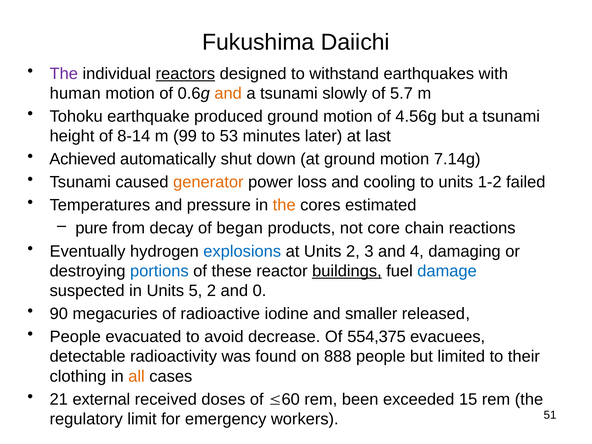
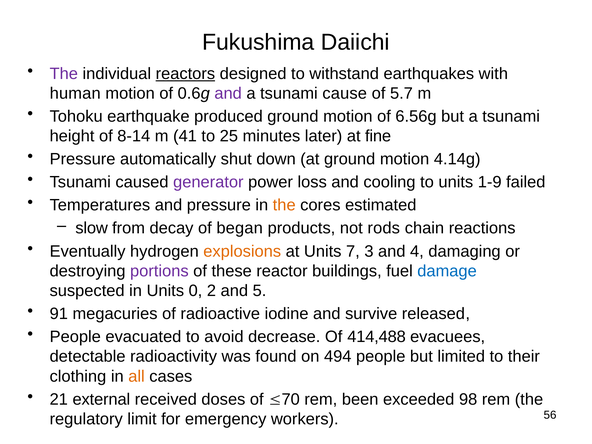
and colour: orange -> purple (228, 93)
slowly: slowly -> cause (345, 93)
4.56g: 4.56g -> 6.56g (416, 116)
99: 99 -> 41 (185, 136)
53: 53 -> 25 (229, 136)
last: last -> fine (378, 136)
Achieved: Achieved -> Pressure (83, 159)
7.14g: 7.14g -> 4.14g (457, 159)
generator colour: orange -> purple (208, 182)
1-2: 1-2 -> 1-9 (490, 182)
pure: pure -> slow (92, 228)
core: core -> rods (384, 228)
explosions colour: blue -> orange (242, 251)
Units 2: 2 -> 7 (353, 251)
portions colour: blue -> purple (159, 271)
buildings underline: present -> none (347, 271)
5: 5 -> 0 (195, 291)
0: 0 -> 5 (259, 291)
90: 90 -> 91 (59, 314)
smaller: smaller -> survive (371, 314)
554,375: 554,375 -> 414,488 (377, 337)
888: 888 -> 494 (338, 357)
60: 60 -> 70 (291, 399)
15: 15 -> 98 (468, 399)
51: 51 -> 56 (550, 415)
